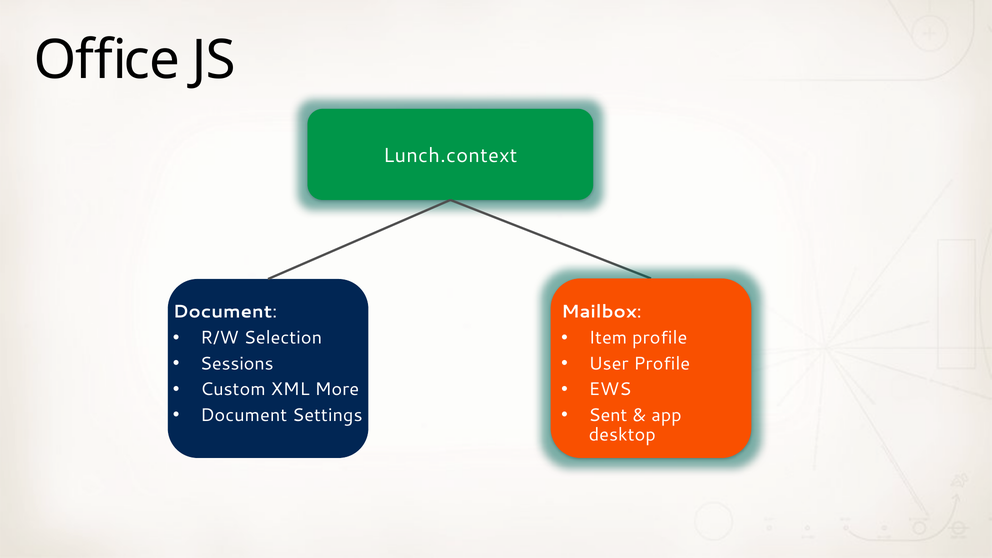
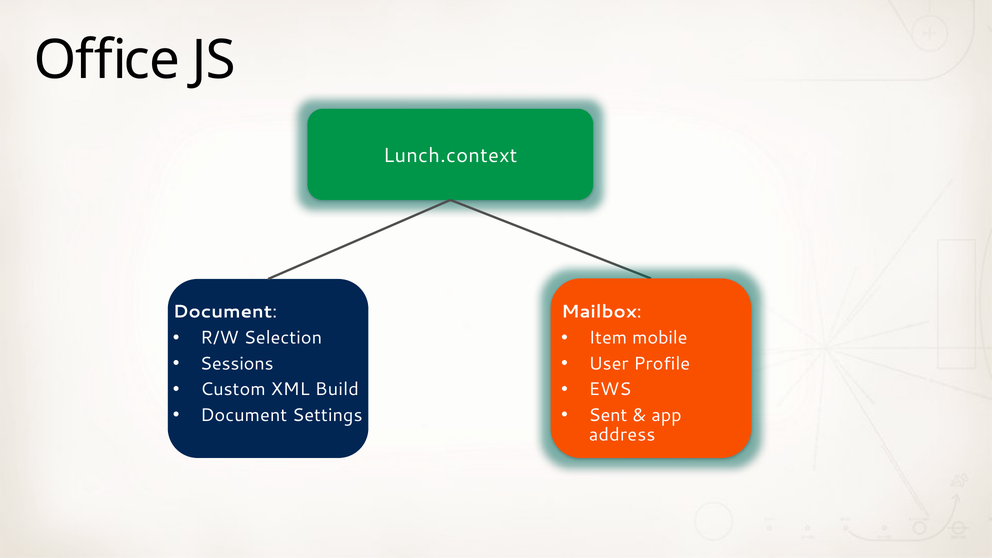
Item profile: profile -> mobile (660, 338)
More: More -> Build (337, 389)
desktop: desktop -> address (622, 435)
